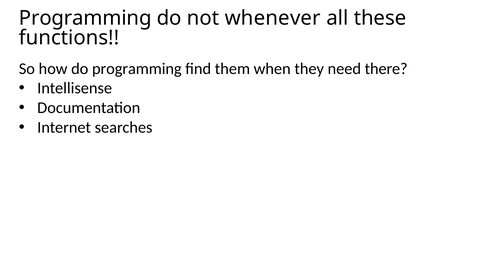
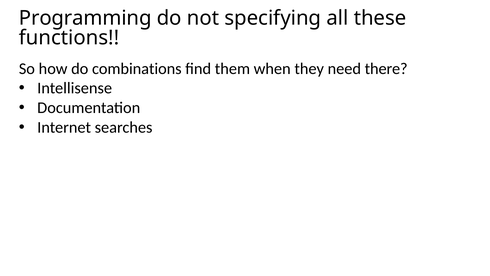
whenever: whenever -> specifying (273, 18)
do programming: programming -> combinations (137, 69)
